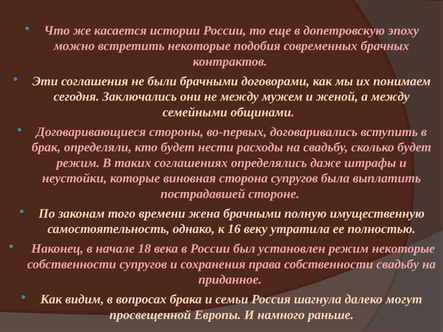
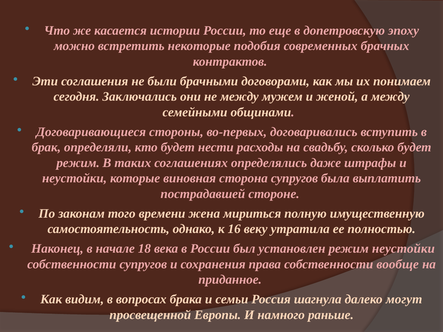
жена брачными: брачными -> мириться (252, 214)
режим некоторые: некоторые -> неустойки (403, 249)
собственности свадьбу: свадьбу -> вообще (398, 264)
